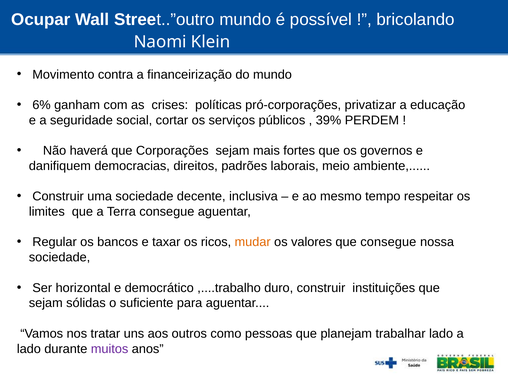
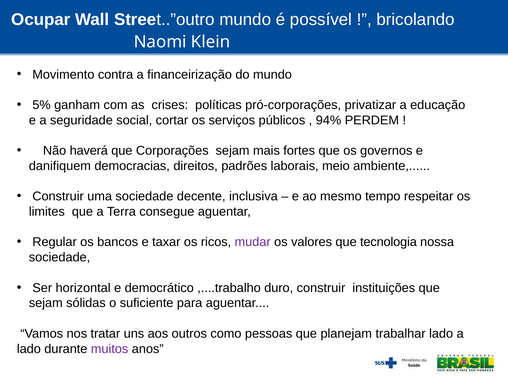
6%: 6% -> 5% (42, 105)
39%: 39% -> 94% (329, 120)
mudar colour: orange -> purple (253, 242)
que consegue: consegue -> tecnologia (388, 242)
